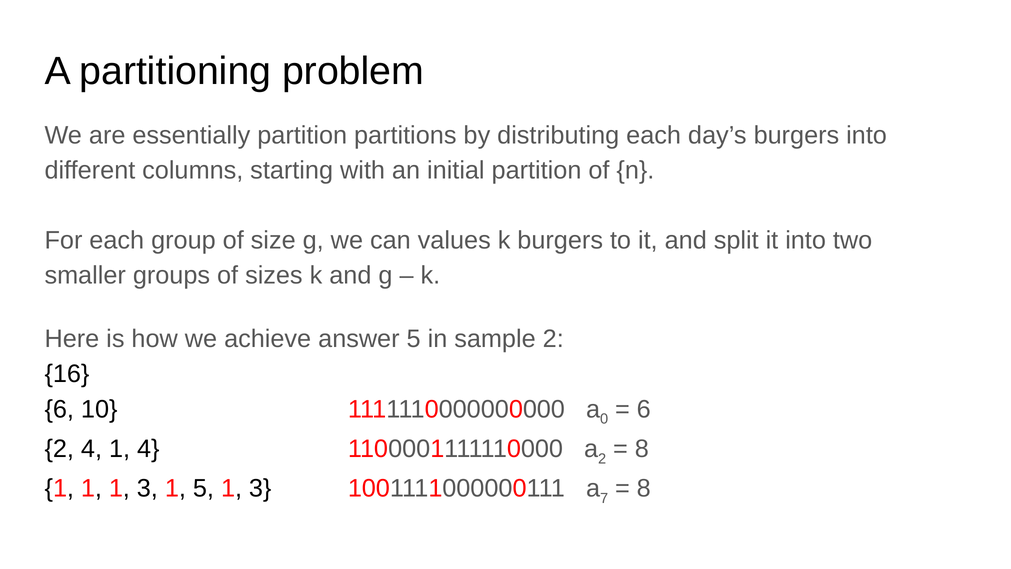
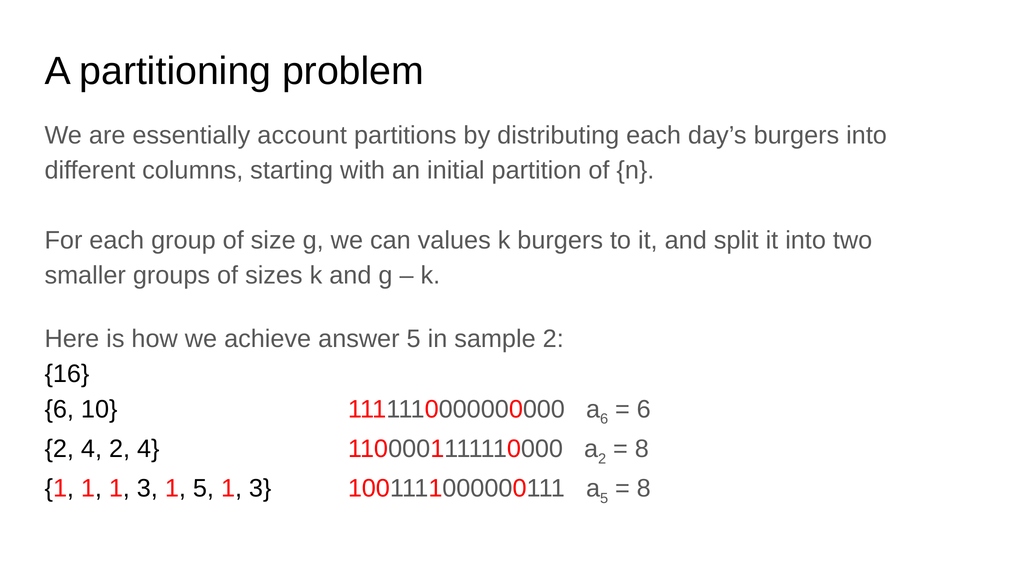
essentially partition: partition -> account (302, 136)
a 0: 0 -> 6 (604, 419)
4 1: 1 -> 2 (120, 449)
a 7: 7 -> 5 (604, 498)
